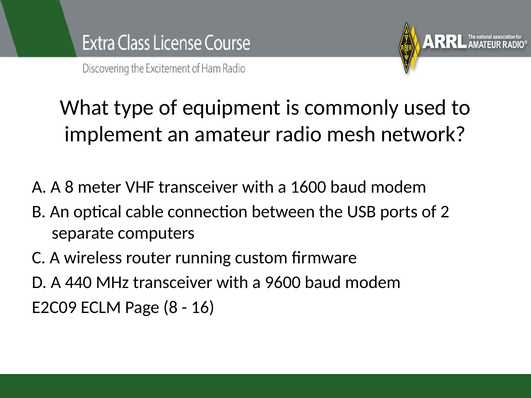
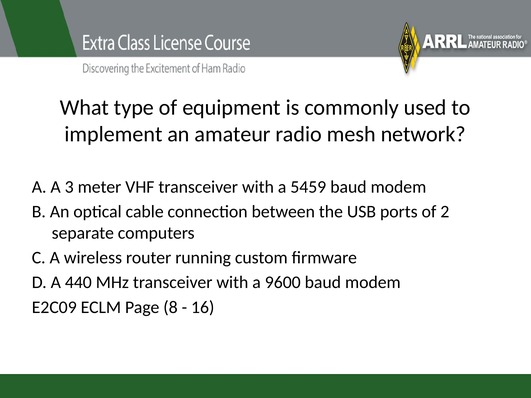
A 8: 8 -> 3 (69, 187)
1600: 1600 -> 5459 (308, 187)
